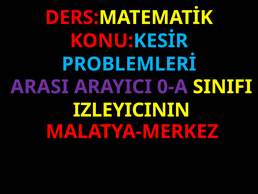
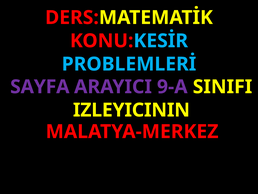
ARASI: ARASI -> SAYFA (40, 87)
0-A: 0-A -> 9-A (172, 87)
